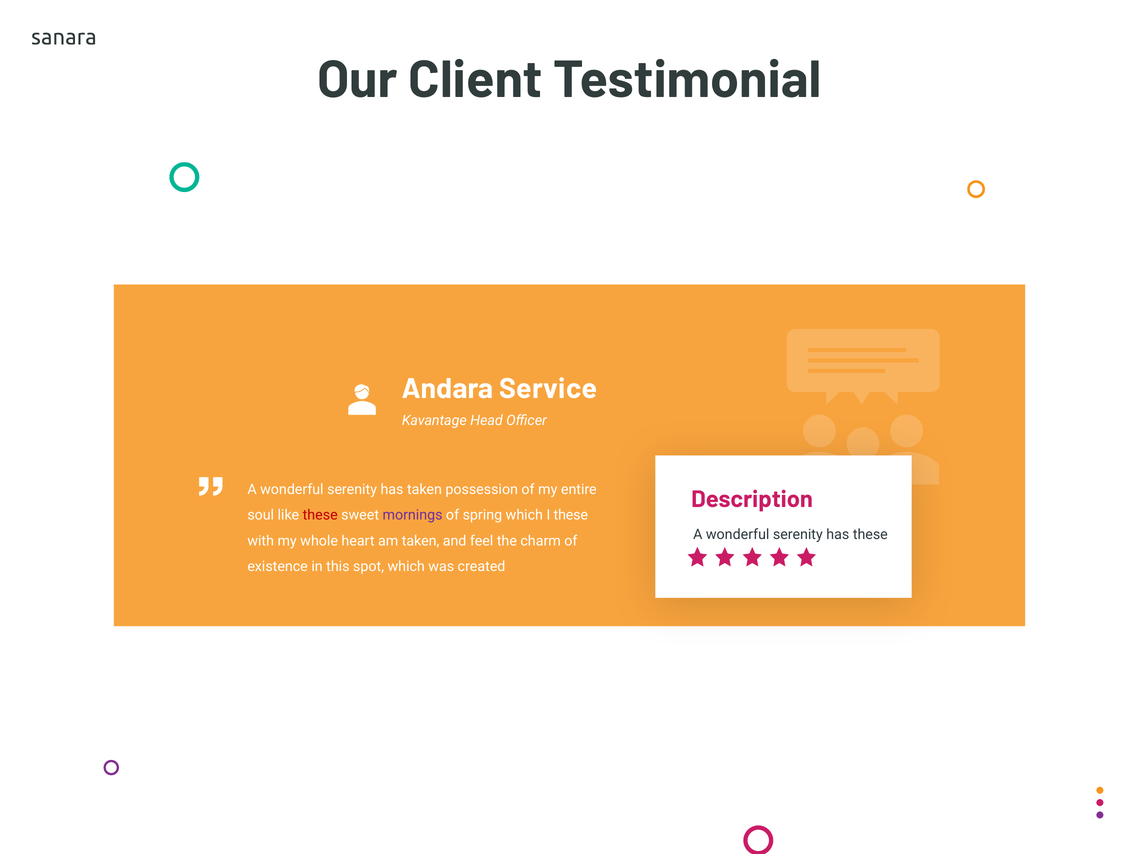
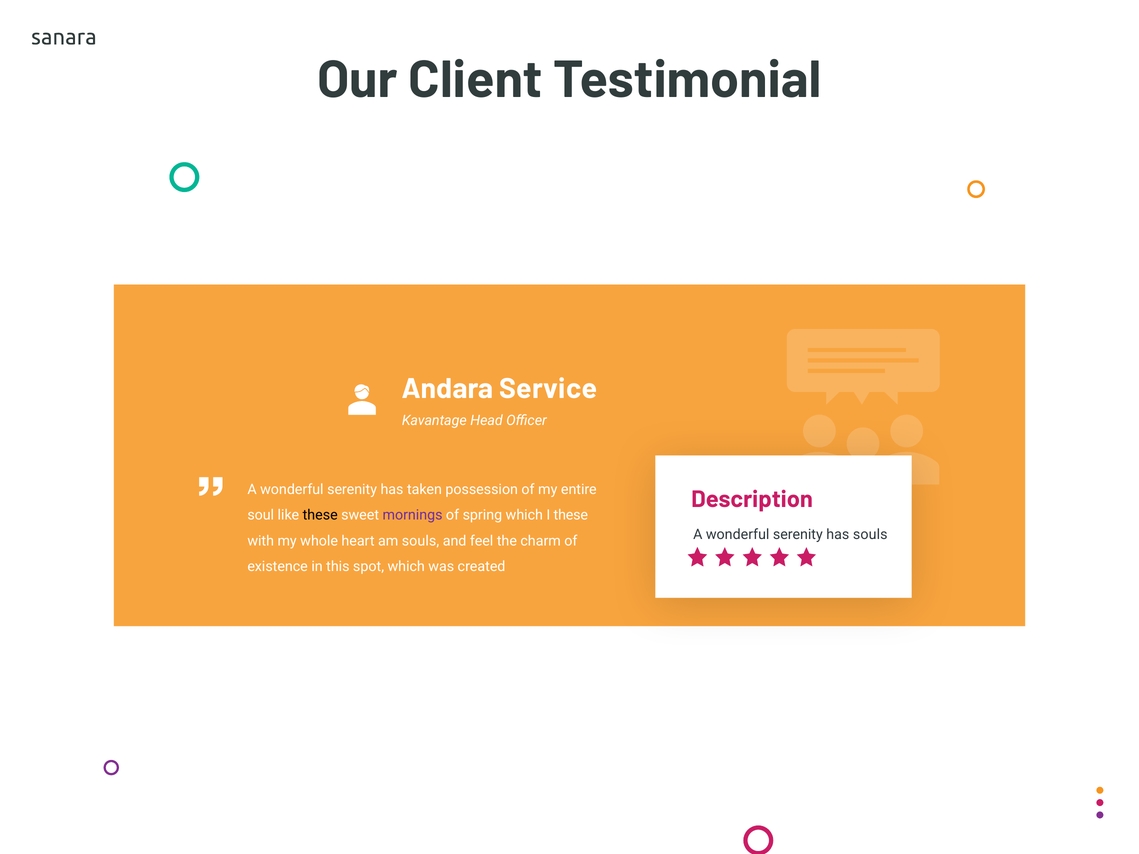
these colour: red -> black (320, 515)
has these: these -> souls (870, 535)
am taken: taken -> souls (420, 541)
